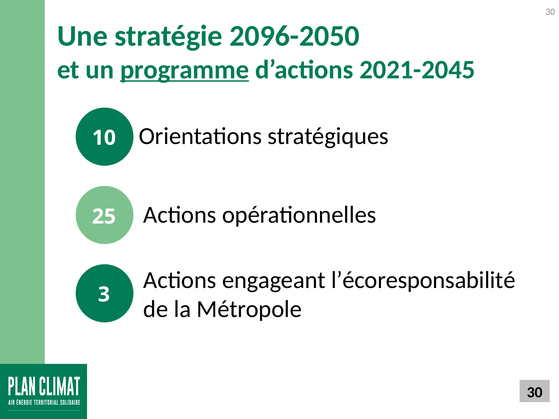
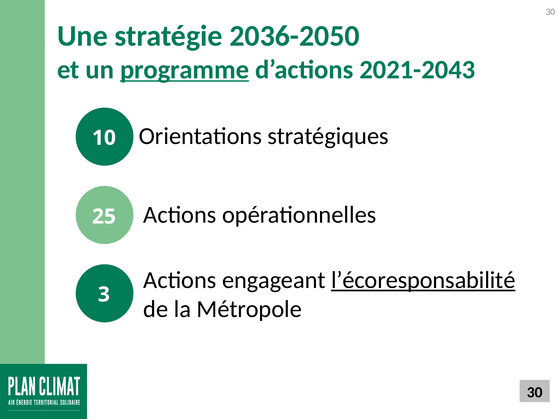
2096-2050: 2096-2050 -> 2036-2050 (295, 36)
2021-2045: 2021-2045 -> 2021-2043 (417, 70)
l’écoresponsabilité underline: none -> present (423, 280)
